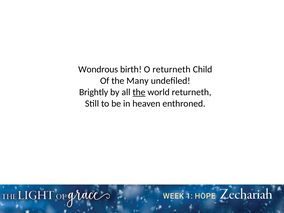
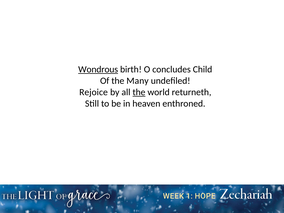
Wondrous underline: none -> present (98, 69)
O returneth: returneth -> concludes (172, 69)
Brightly: Brightly -> Rejoice (94, 92)
